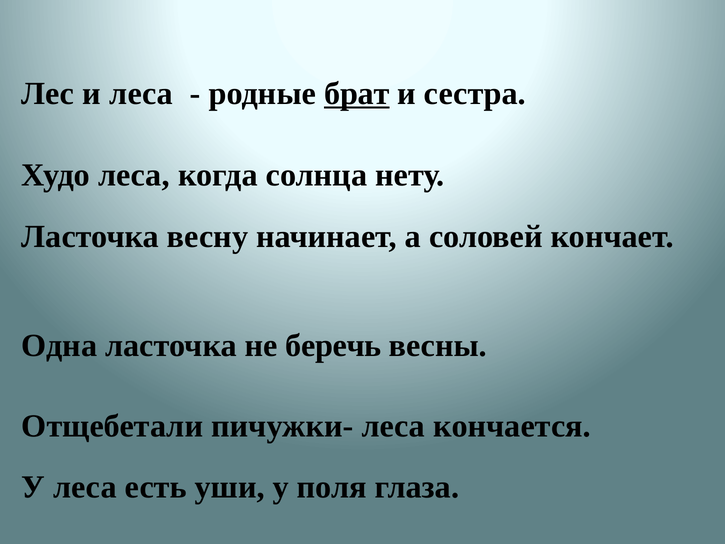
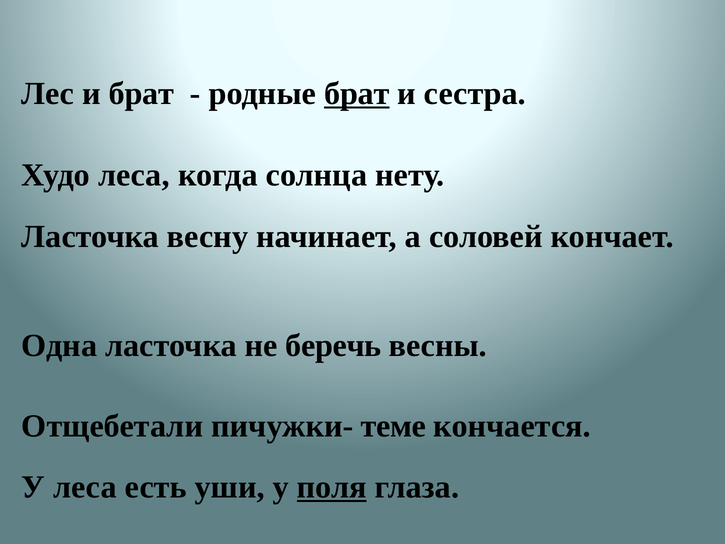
и леса: леса -> брат (141, 94)
пичужки- леса: леса -> теме (394, 426)
поля underline: none -> present (332, 487)
